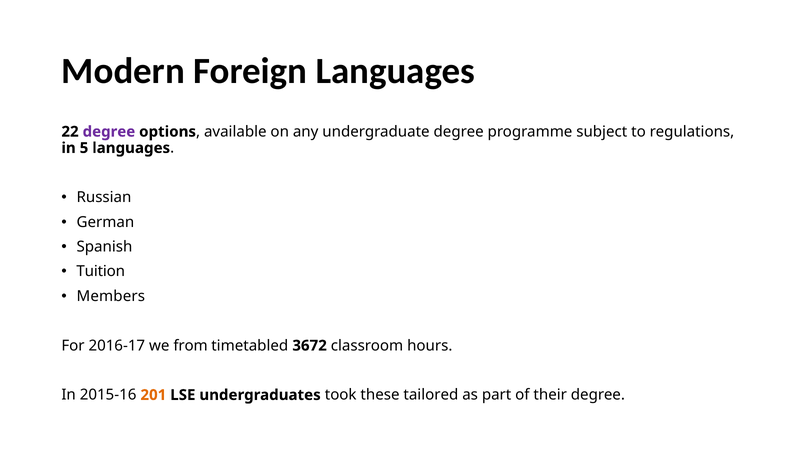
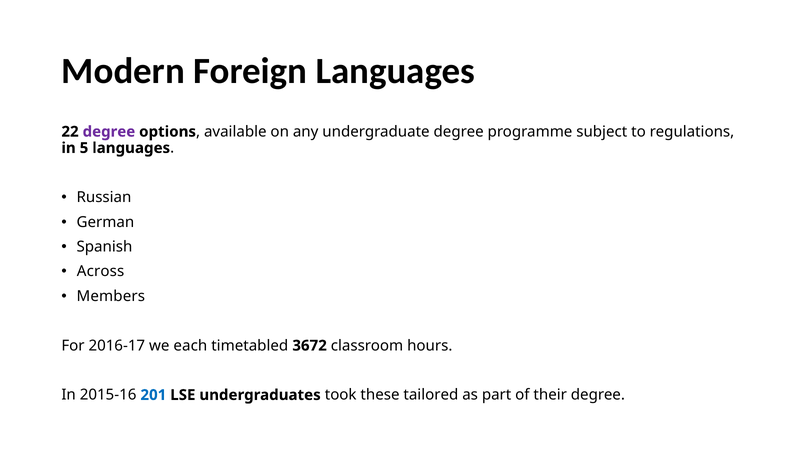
Tuition: Tuition -> Across (101, 272)
from: from -> each (190, 346)
201 colour: orange -> blue (153, 395)
